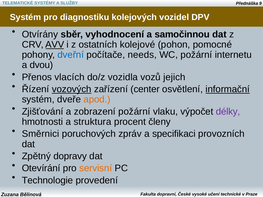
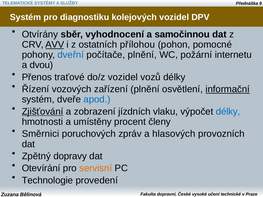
kolejové: kolejové -> přílohou (137, 45)
počítače needs: needs -> plnění (142, 55)
vlacích: vlacích -> traťové (70, 77)
do/z vozidla: vozidla -> vozidel (123, 77)
vozů jejich: jejich -> délky (174, 77)
vozových underline: present -> none (72, 89)
zařízení center: center -> plnění (145, 89)
apod colour: orange -> blue (97, 100)
Zjišťování underline: none -> present (43, 112)
zobrazení požární: požární -> jízdních (134, 112)
délky colour: purple -> blue (228, 112)
struktura: struktura -> umístěny (93, 122)
specifikaci: specifikaci -> hlasových (174, 134)
